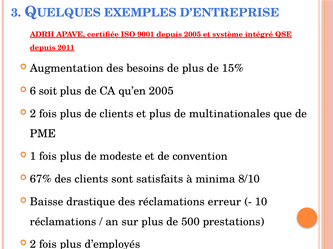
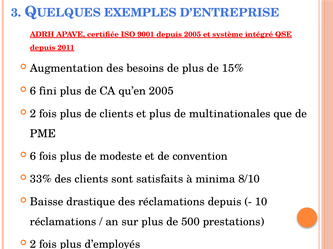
soit: soit -> fini (48, 91)
1: 1 -> 6 (33, 157)
67%: 67% -> 33% (41, 180)
réclamations erreur: erreur -> depuis (225, 202)
